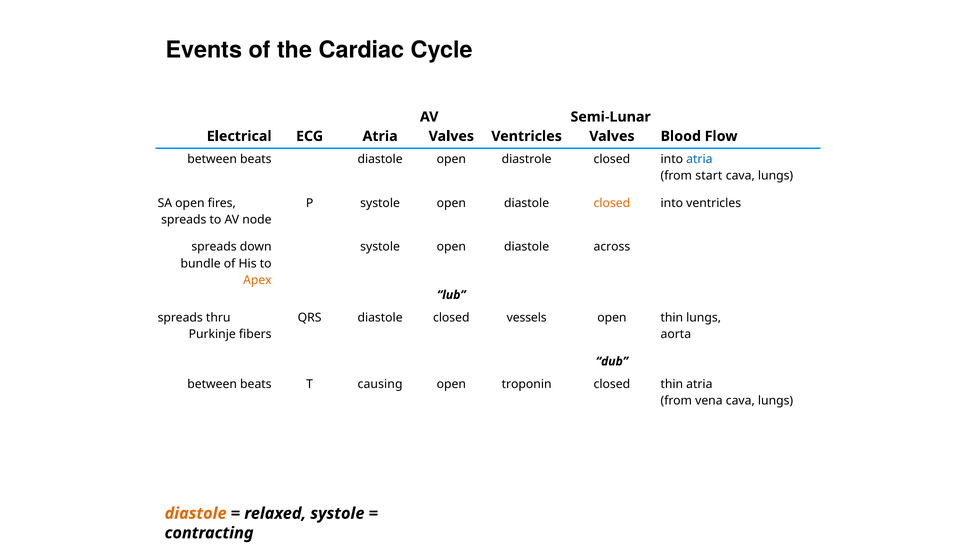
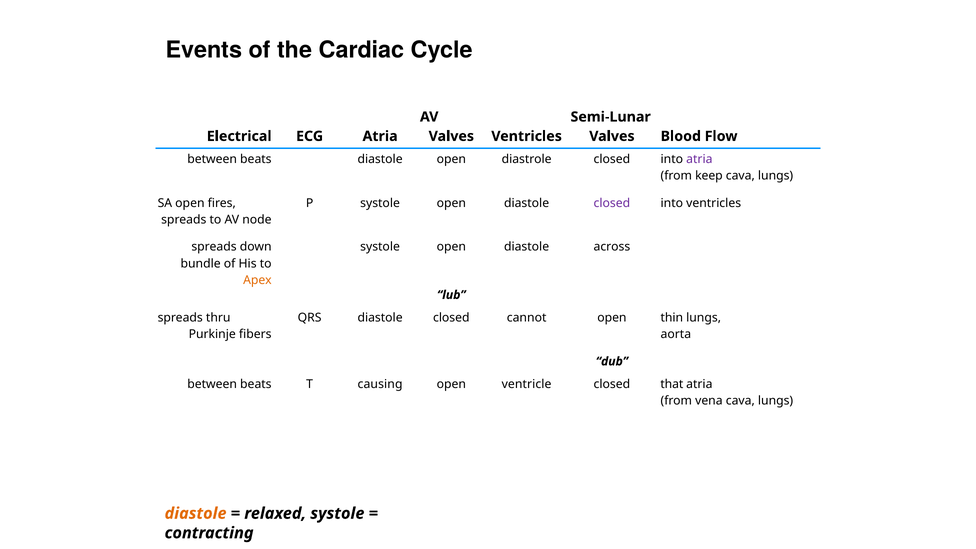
atria colour: blue -> purple (699, 159)
start: start -> keep (709, 176)
closed colour: orange -> purple (612, 203)
vessels: vessels -> cannot (527, 318)
troponin: troponin -> ventricle (527, 384)
closed thin: thin -> that (672, 384)
